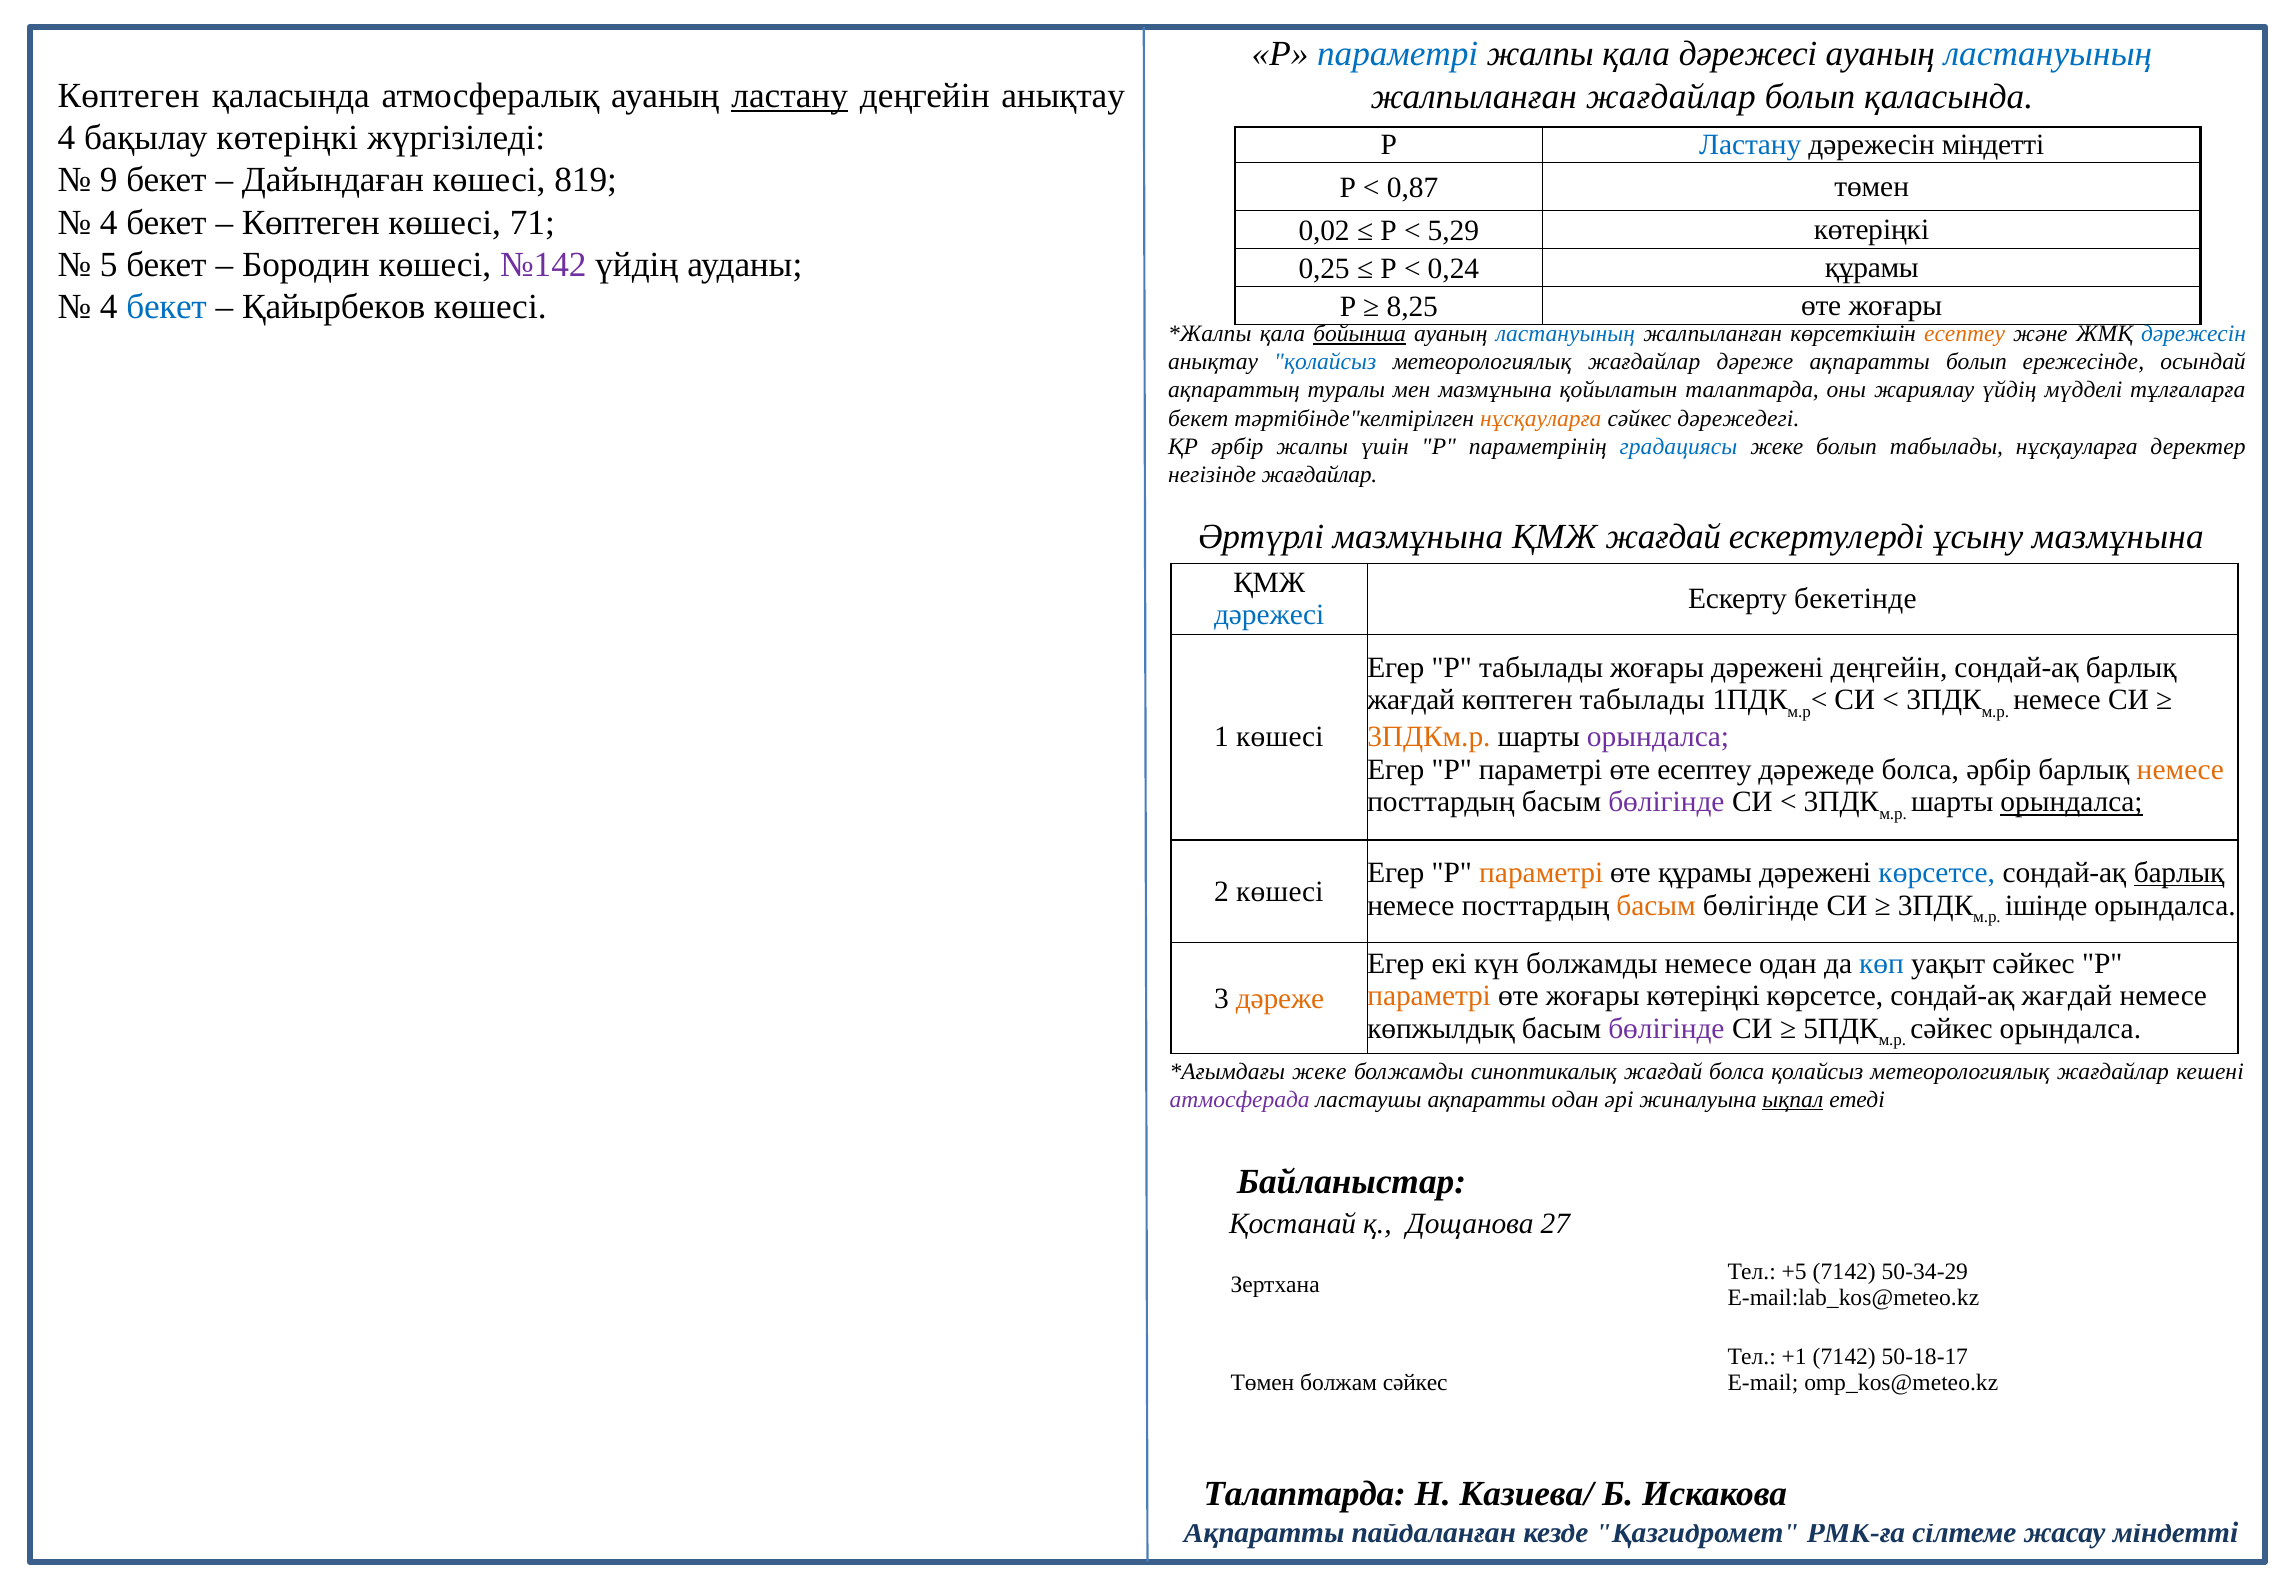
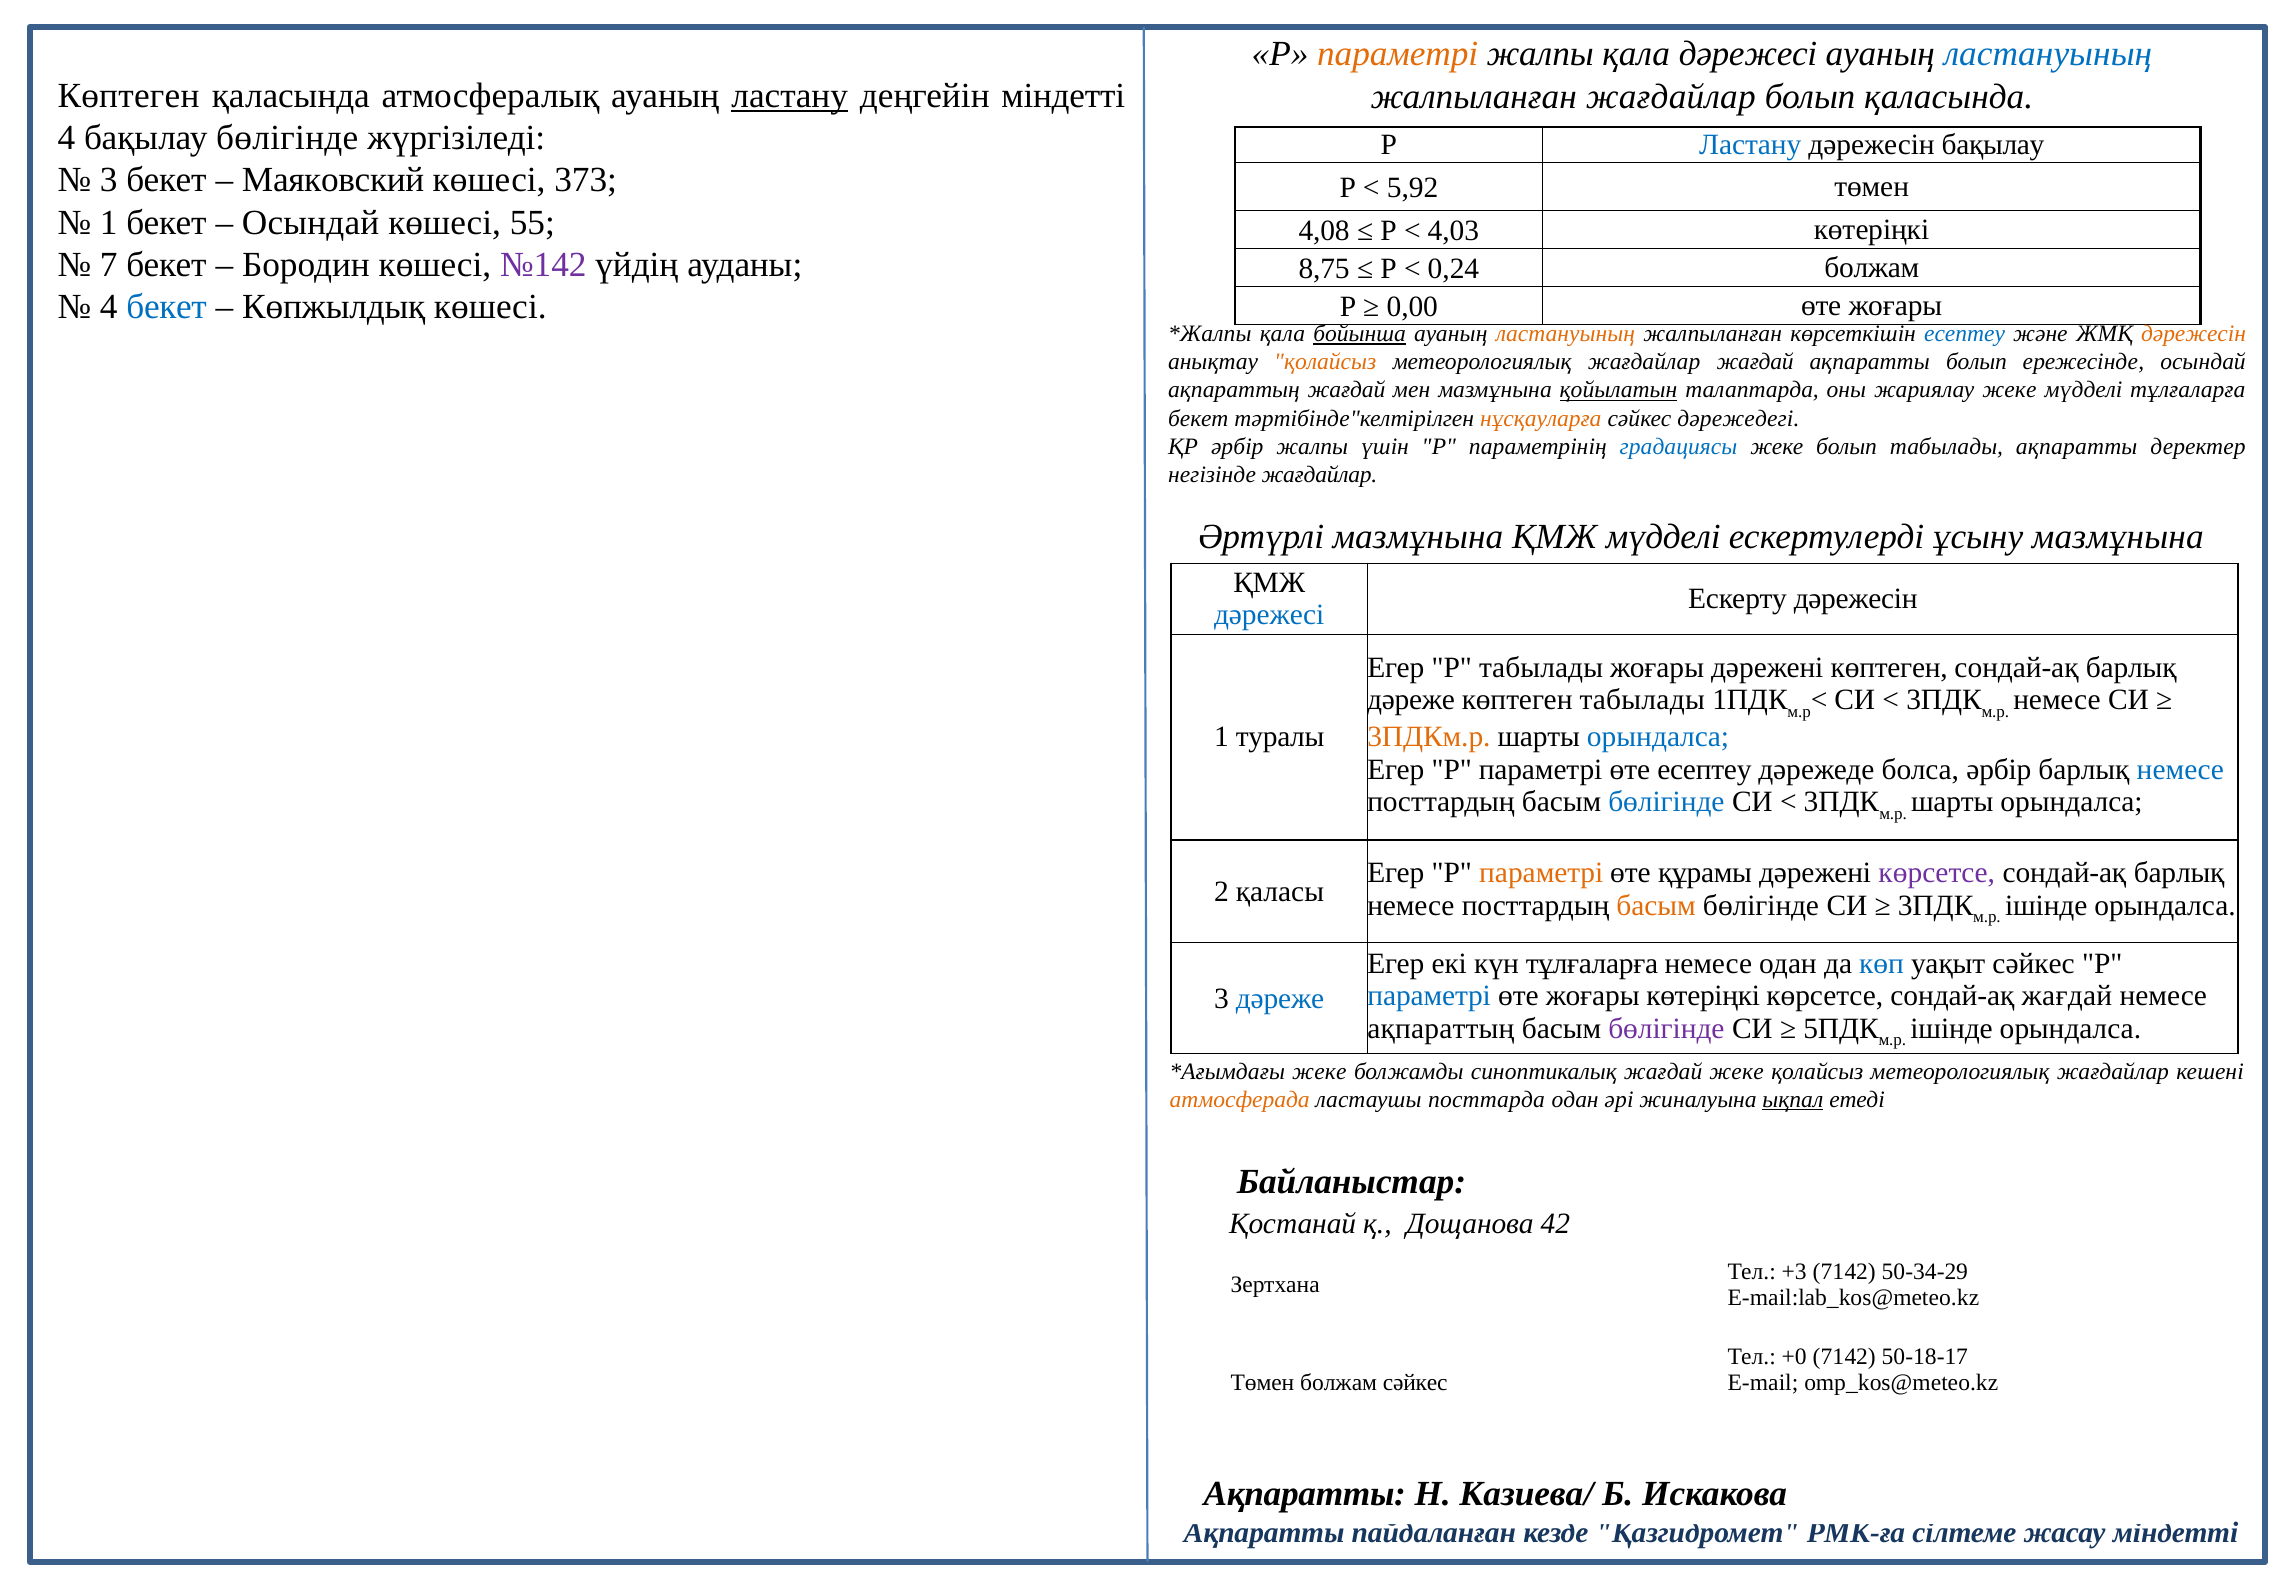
параметрі colour: blue -> orange (1398, 54)
деңгейін анықтау: анықтау -> міндетті (1063, 95)
бақылау көтеріңкі: көтеріңкі -> бөлігінде (287, 138)
дәрежесін міндетті: міндетті -> бақылау (1993, 145)
9: 9 -> 3 (109, 180)
Дайындаған: Дайындаған -> Маяковский (333, 180)
819: 819 -> 373 (586, 180)
0,87: 0,87 -> 5,92 (1413, 188)
4: 4 -> 1 (109, 223)
Көптеген: Көптеген -> Осындай (311, 223)
71: 71 -> 55 (532, 223)
0,02: 0,02 -> 4,08 (1324, 231)
5,29: 5,29 -> 4,03 (1453, 231)
5: 5 -> 7 (109, 265)
0,25: 0,25 -> 8,75 (1324, 269)
0,24 құрамы: құрамы -> болжам (1872, 268)
Қайырбеков: Қайырбеков -> Көпжылдық (334, 307)
8,25: 8,25 -> 0,00 (1412, 307)
ластануының colour: blue -> orange (1565, 334)
есептеу colour: orange -> blue (1965, 334)
дәрежесін colour: blue -> orange (2194, 334)
қолайсыз colour: blue -> orange (1325, 362)
жағдайлар дәреже: дәреже -> жағдай (1755, 362)
ақпараттың туралы: туралы -> жағдай (1346, 390)
қойылатын underline: none -> present (1619, 390)
жариялау үйдің: үйдің -> жеке (2009, 390)
табылады нұсқауларға: нұсқауларға -> ақпаратты (2077, 446)
ҚМЖ жағдай: жағдай -> мүдделі (1663, 537)
Ескерту бекетінде: бекетінде -> дәрежесін (1856, 599)
дәрежені деңгейін: деңгейін -> көптеген (1889, 668)
жағдай: жағдай -> дәреже (1411, 700)
1 көшесі: көшесі -> туралы (1280, 737)
орындалса colour: purple -> blue (1658, 737)
немесе colour: orange -> blue (2180, 770)
бөлігінде colour: purple -> blue (1666, 802)
орындалса underline: present -> none (2071, 802)
көрсетсе colour: blue -> purple (1937, 873)
барлық underline: present -> none (2179, 873)
2 көшесі: көшесі -> қаласы (1280, 891)
күн болжамды: болжамды -> тұлғаларға (1592, 964)
параметрі colour: orange -> blue (1429, 996)
дәреже colour: orange -> blue (1280, 998)
көпжылдық: көпжылдық -> ақпараттың (1441, 1028)
сәйкес: сәйкес -> ішінде (1952, 1028)
жағдай болса: болса -> жеке (1737, 1071)
атмосферада colour: purple -> orange (1240, 1099)
ластаушы ақпаратты: ақпаратты -> посттарда (1486, 1099)
27: 27 -> 42 (1555, 1224)
+5: +5 -> +3 (1794, 1271)
+1: +1 -> +0 (1794, 1357)
Талаптарда: Талаптарда -> Ақпаратты (1305, 1494)
